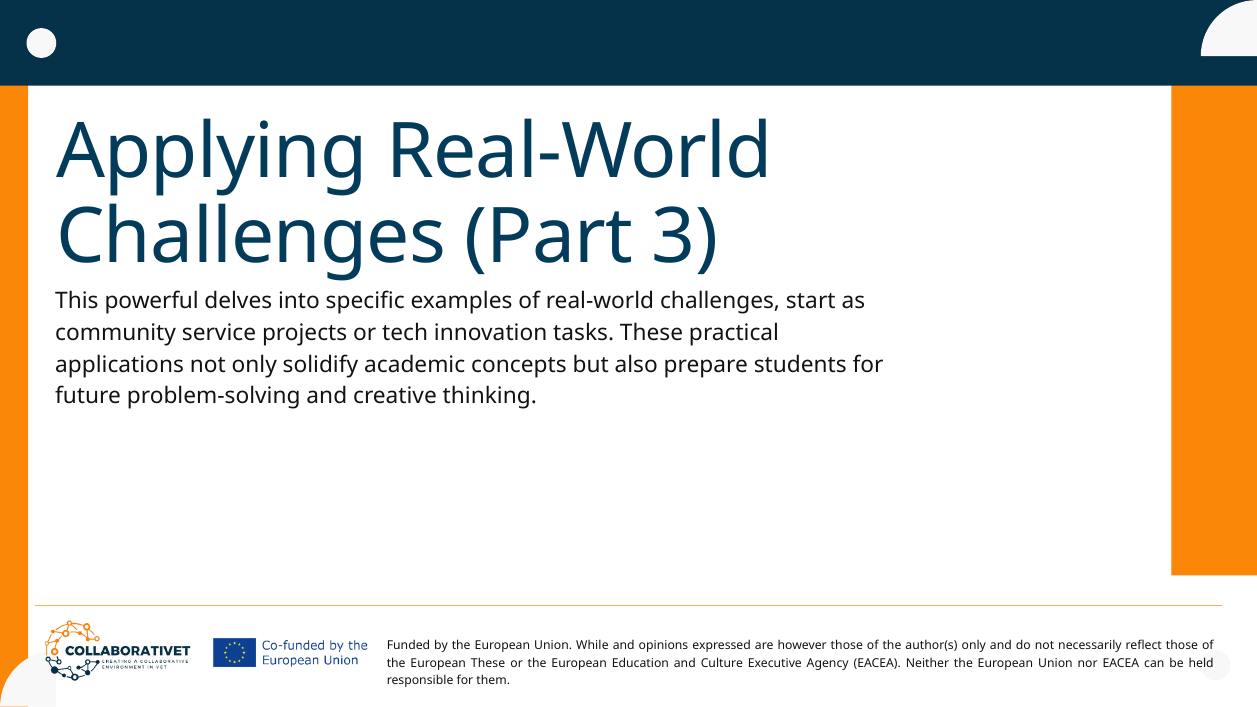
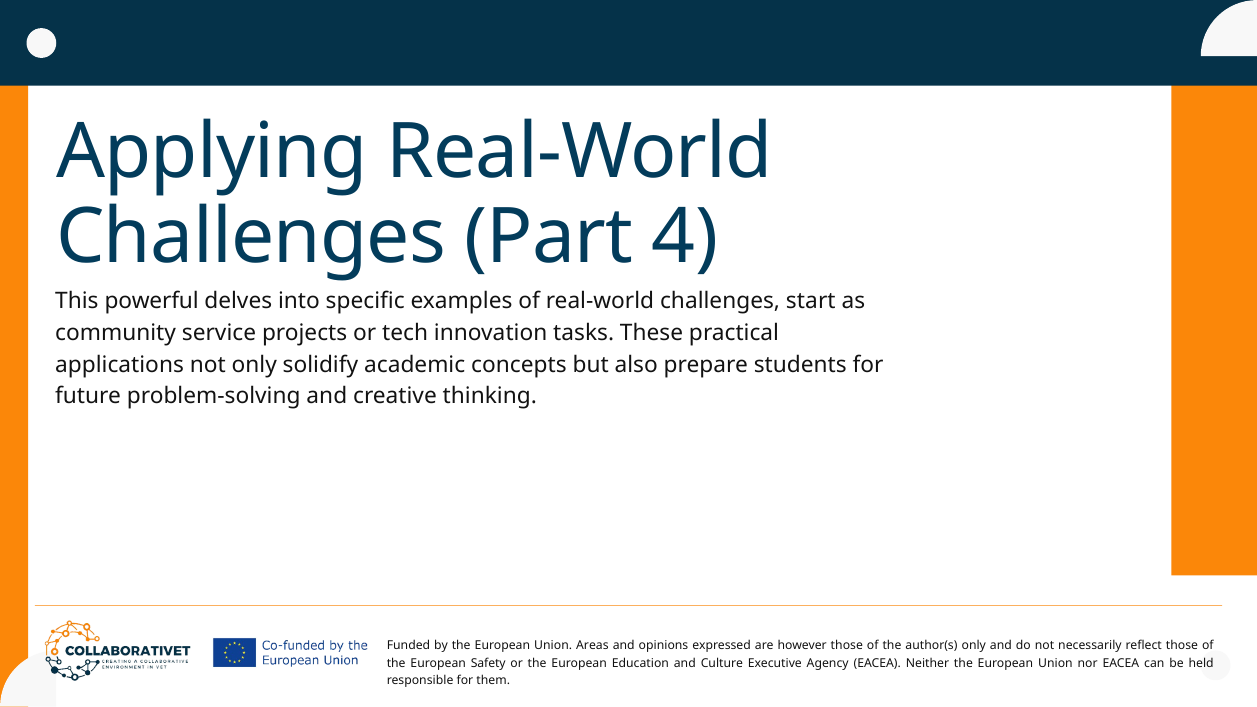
3: 3 -> 4 (685, 237)
While: While -> Areas (592, 646)
European These: These -> Safety (488, 663)
